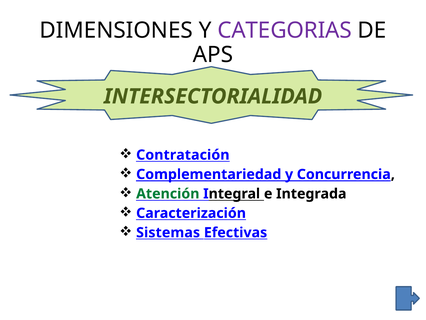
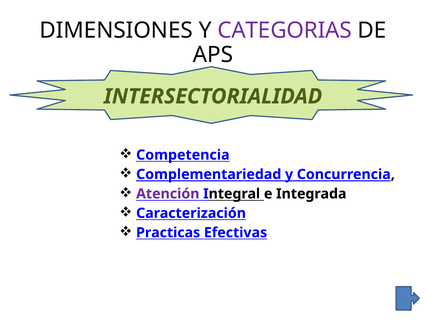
Contratación: Contratación -> Competencia (183, 155)
Atención colour: green -> purple (168, 193)
Sistemas: Sistemas -> Practicas (168, 232)
